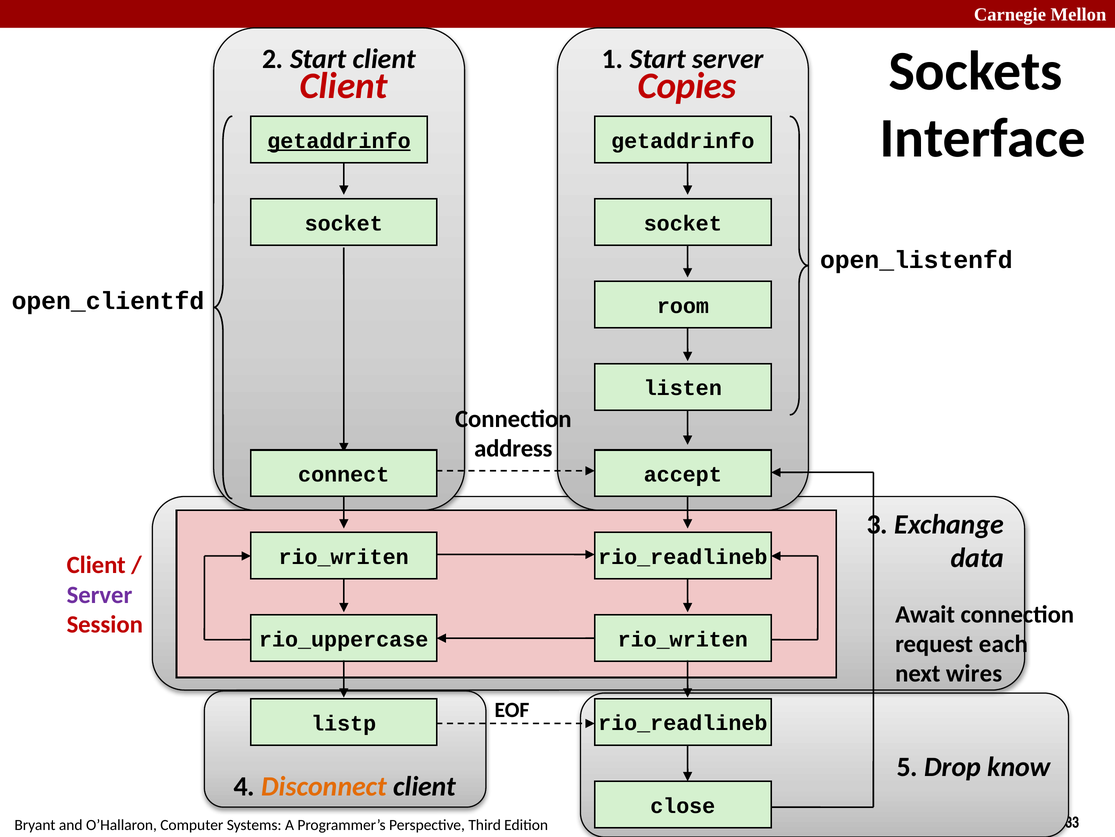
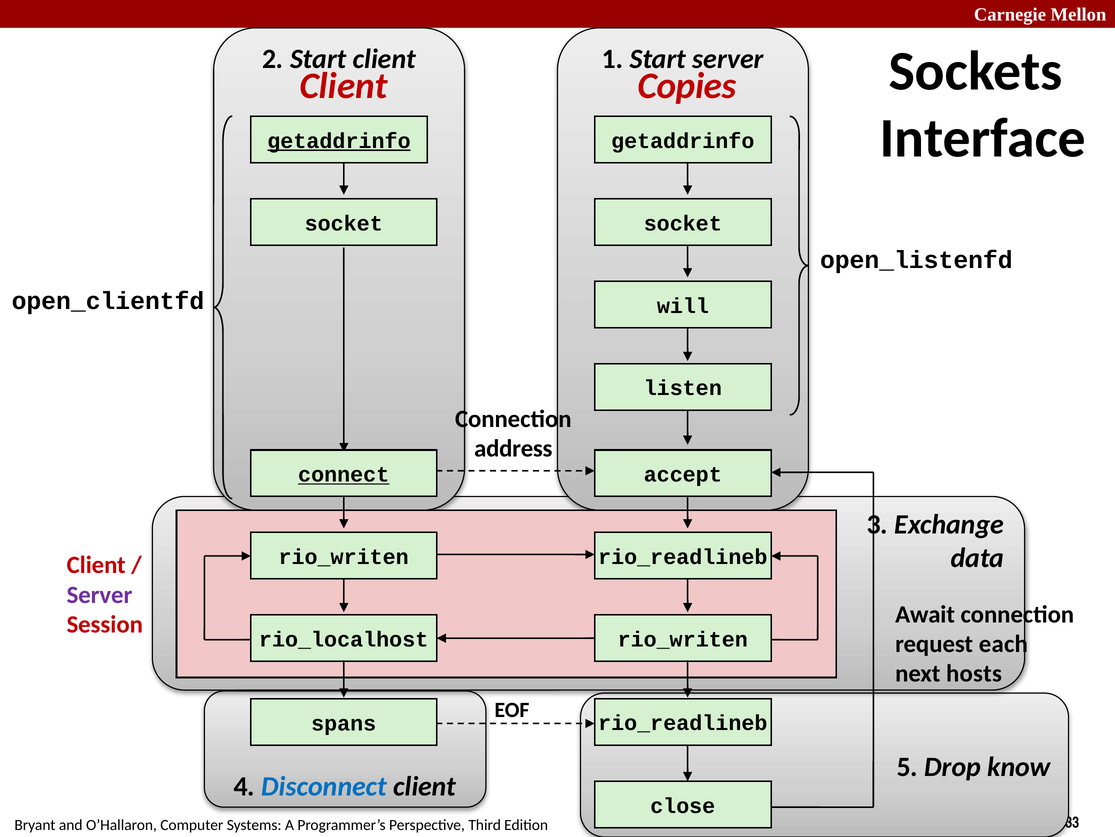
room: room -> will (683, 306)
connect underline: none -> present (344, 474)
rio_uppercase: rio_uppercase -> rio_localhost (344, 639)
wires: wires -> hosts (974, 673)
listp: listp -> spans (344, 723)
Disconnect colour: orange -> blue (324, 786)
